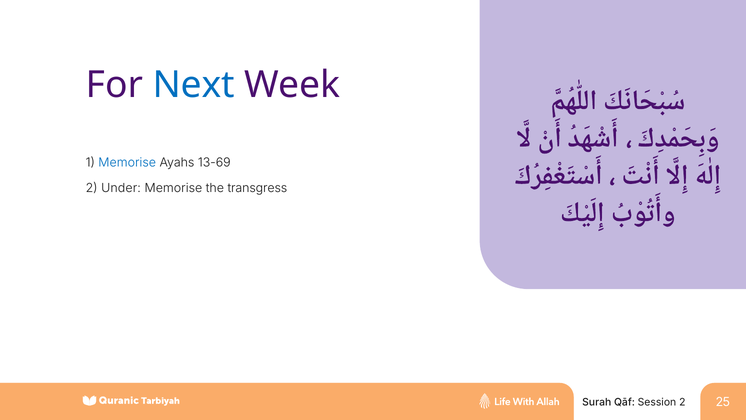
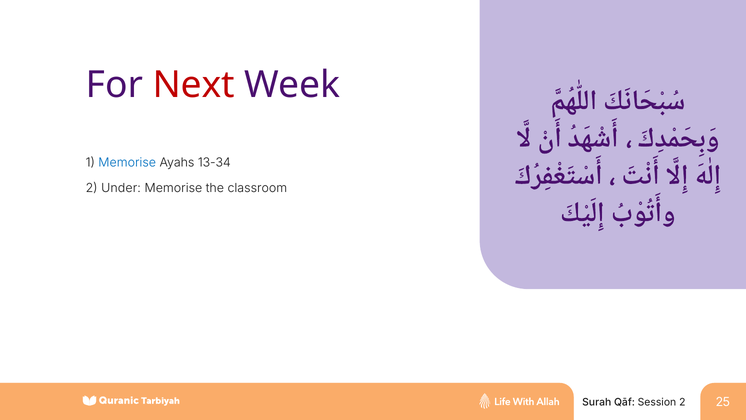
Next colour: blue -> red (194, 85)
13-69: 13-69 -> 13-34 (214, 163)
transgress: transgress -> classroom (257, 188)
